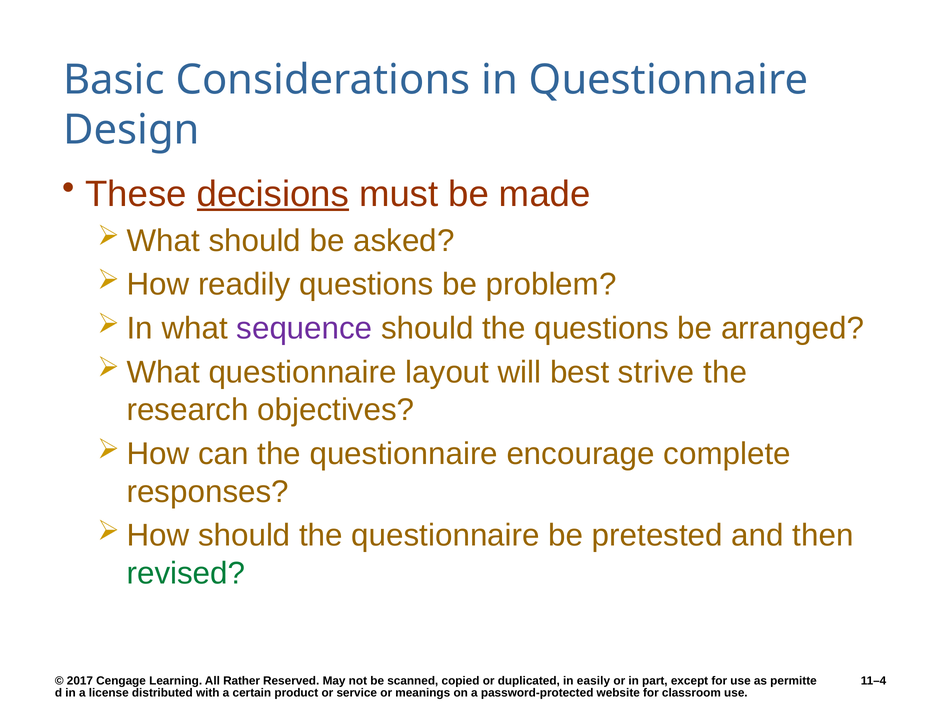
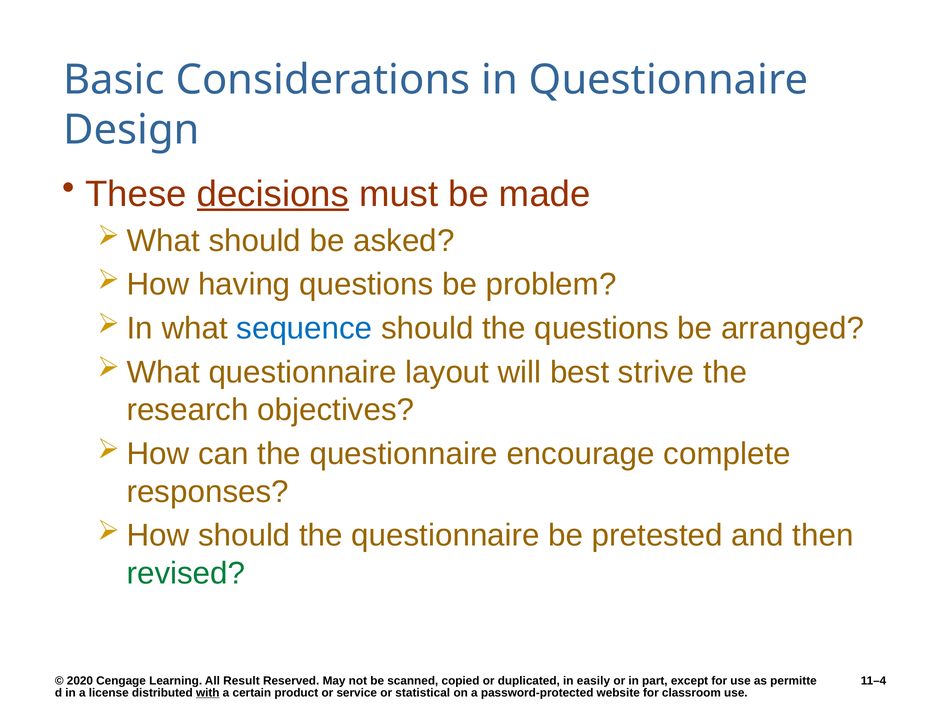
readily: readily -> having (244, 285)
sequence colour: purple -> blue (304, 328)
2017: 2017 -> 2020 (80, 681)
Rather: Rather -> Result (241, 681)
with underline: none -> present (208, 692)
meanings: meanings -> statistical (423, 692)
